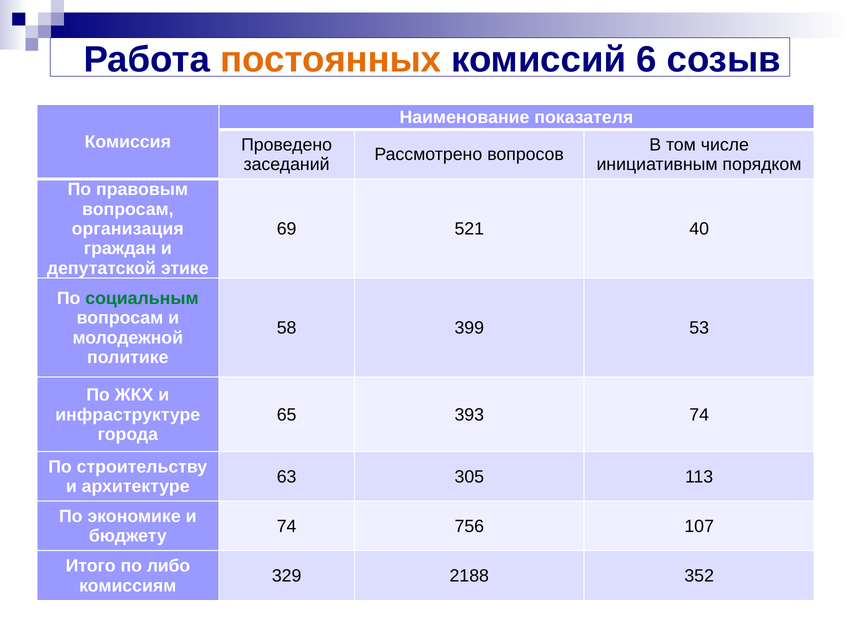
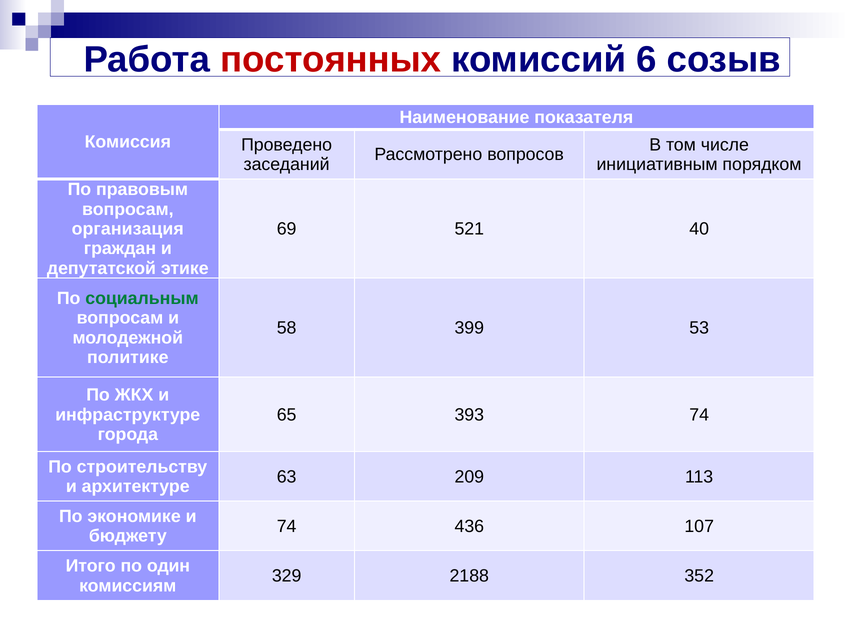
постоянных colour: orange -> red (331, 59)
305: 305 -> 209 (469, 477)
756: 756 -> 436 (469, 526)
либо: либо -> один (168, 566)
